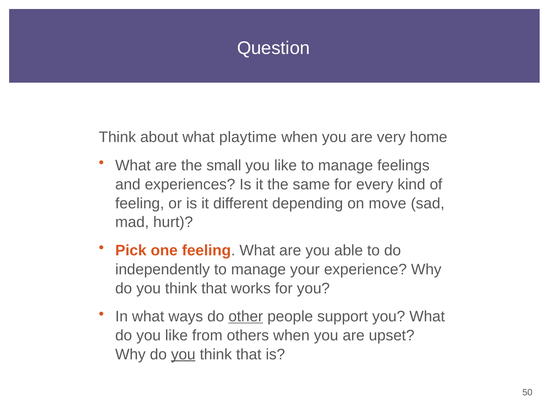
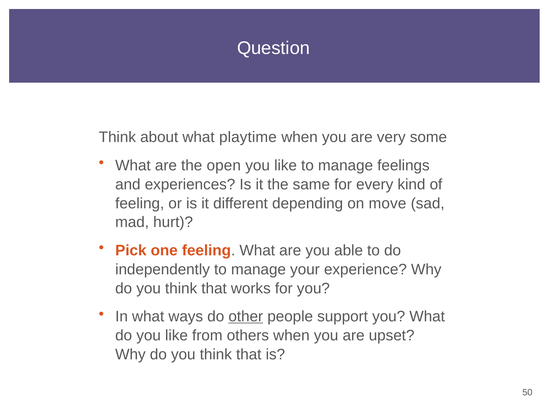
home: home -> some (428, 137)
small: small -> open (224, 165)
you underline: present -> none (183, 355)
